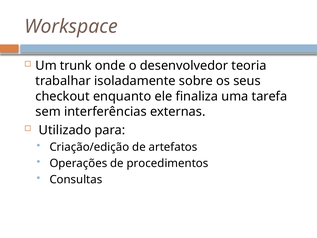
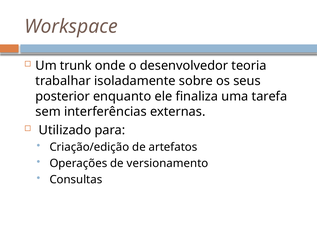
checkout: checkout -> posterior (63, 96)
procedimentos: procedimentos -> versionamento (168, 163)
